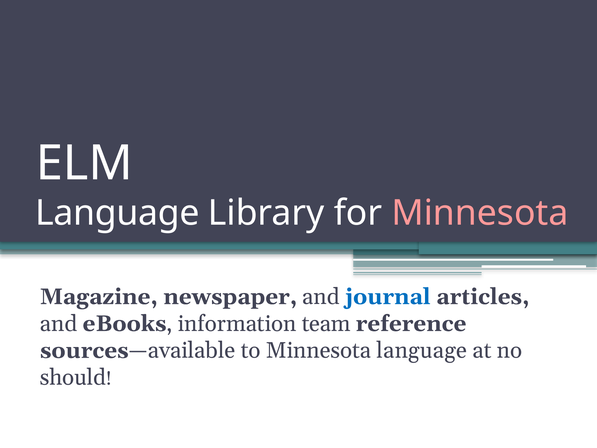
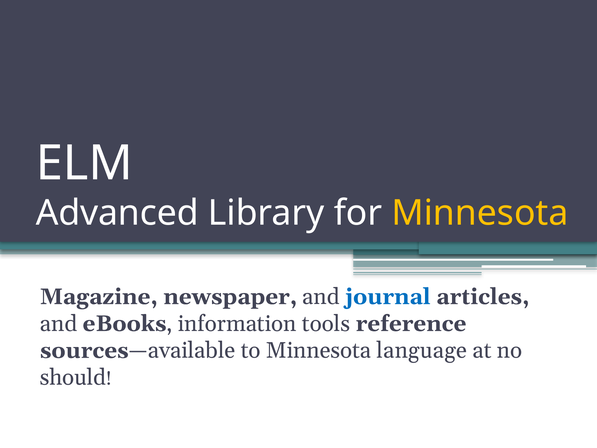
Language: Language -> Advanced (117, 213)
Minnesota colour: pink -> yellow (480, 213)
team: team -> tools (326, 323)
